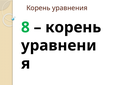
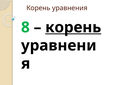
корень underline: none -> present (73, 28)
